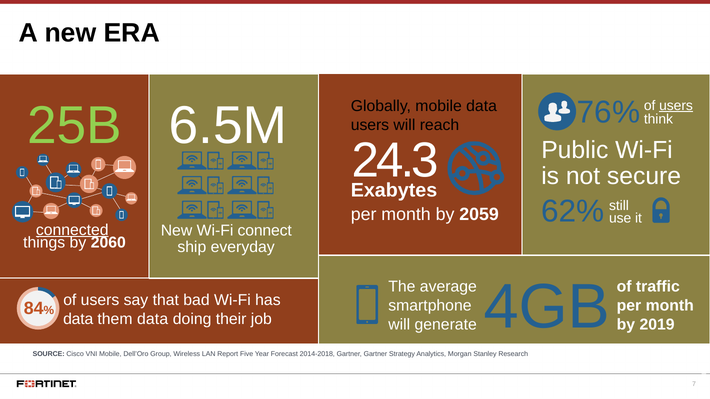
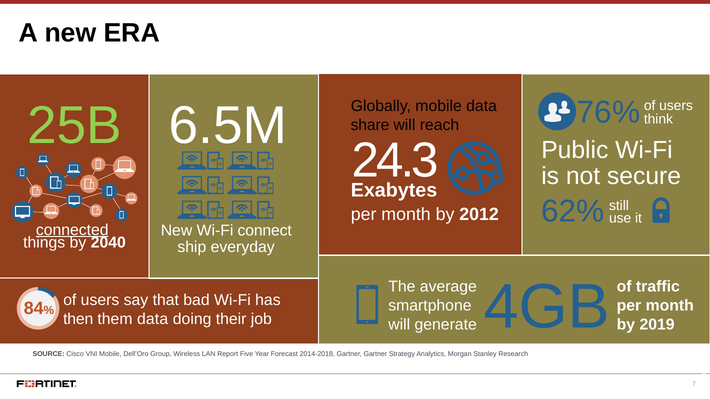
users underline: present -> none (676, 106)
users: users -> share (370, 125)
2059: 2059 -> 2012 (479, 215)
2060: 2060 -> 2040 (108, 243)
data: data -> then (78, 319)
